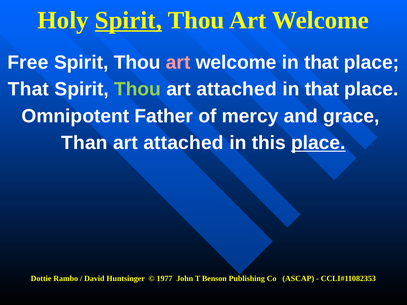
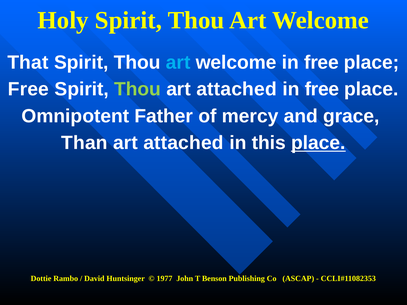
Spirit underline: present -> none (128, 20)
Free: Free -> That (28, 62)
art colour: pink -> light blue (178, 62)
welcome in that: that -> free (322, 62)
That: That -> Free (28, 89)
that: that -> free (322, 89)
